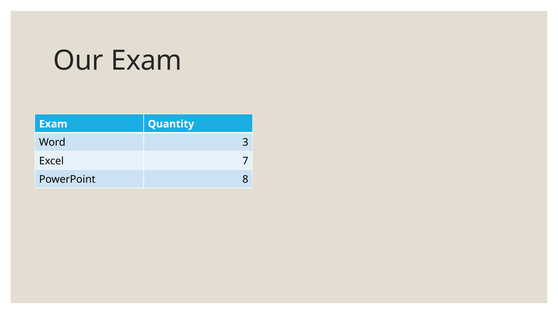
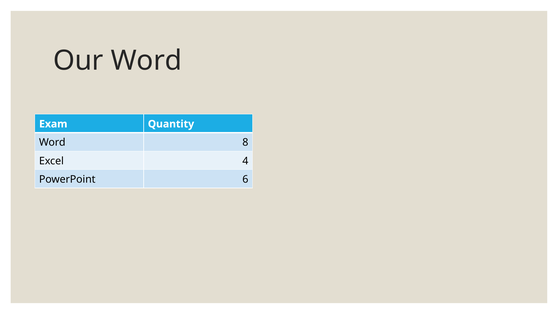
Our Exam: Exam -> Word (146, 61)
3: 3 -> 8 (245, 142)
7: 7 -> 4 (245, 161)
8: 8 -> 6 (245, 179)
